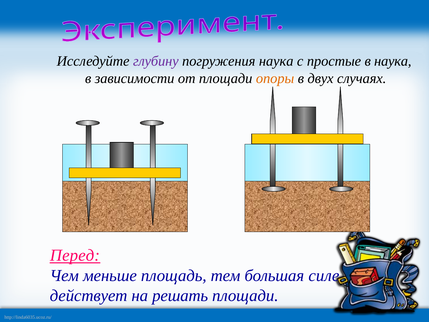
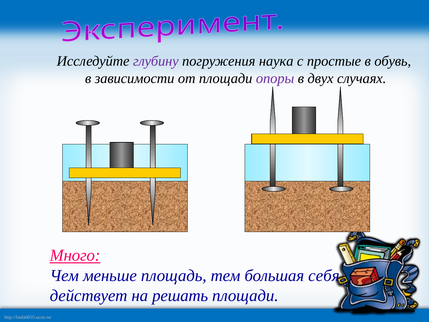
в наука: наука -> обувь (393, 61)
опоры colour: orange -> purple (275, 78)
Перед: Перед -> Много (75, 255)
силе: силе -> себя (324, 275)
